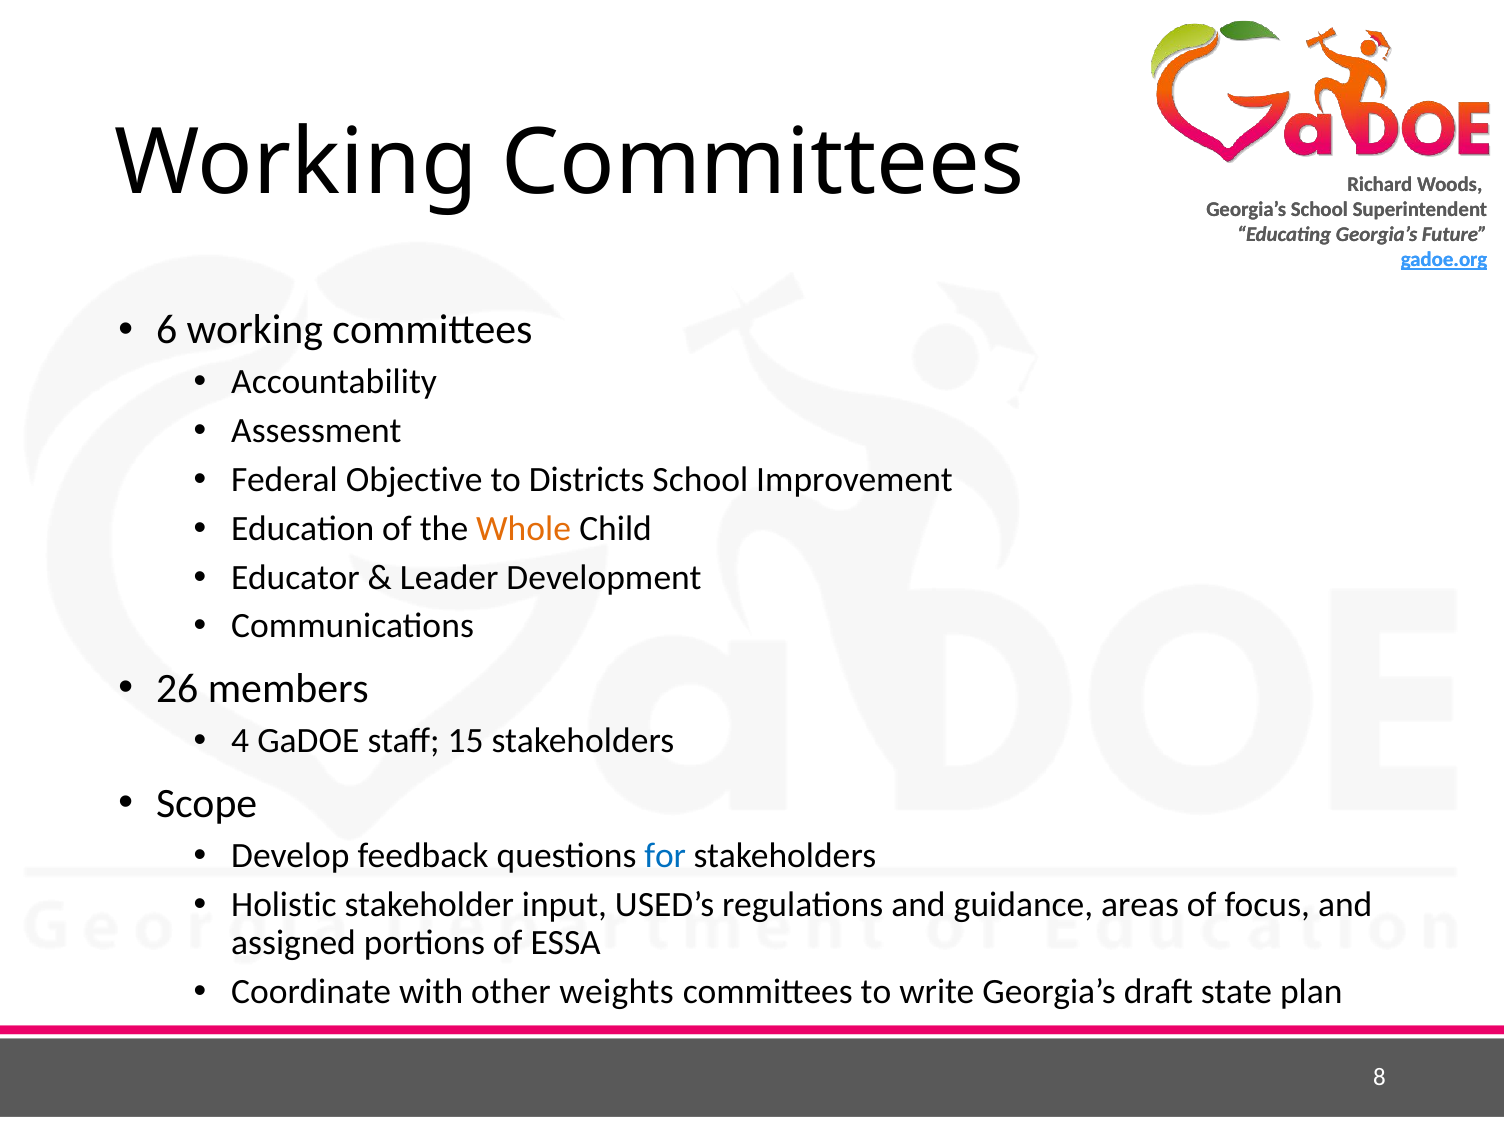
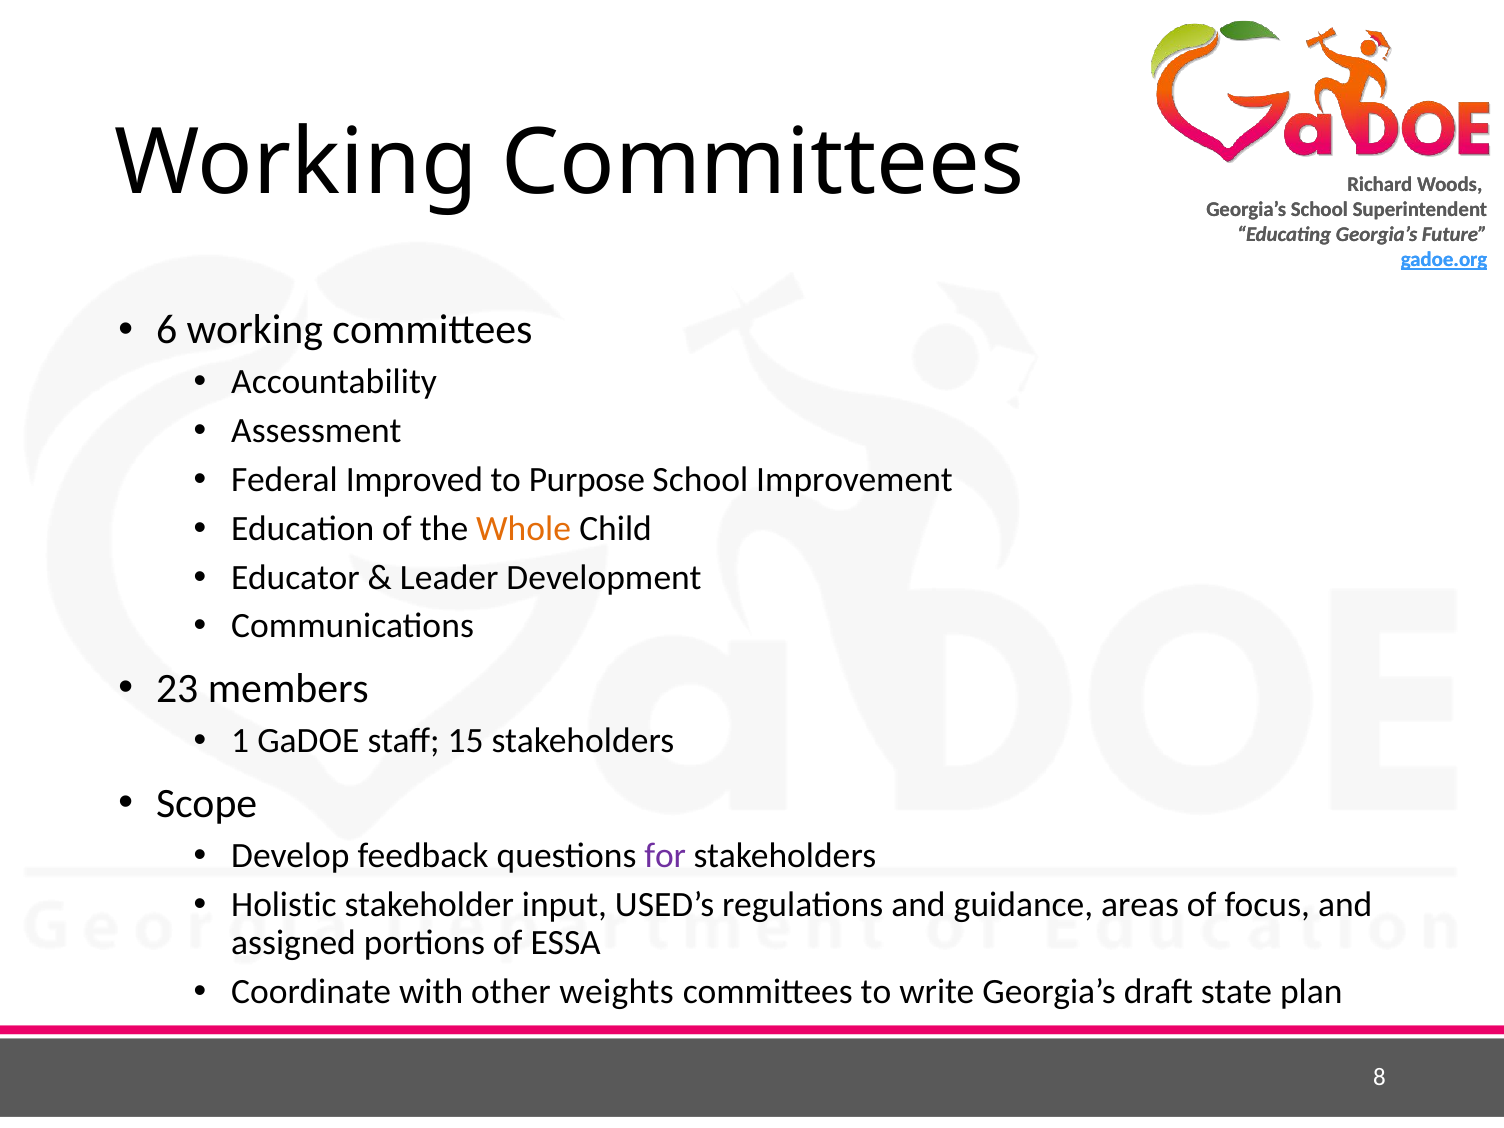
Objective: Objective -> Improved (414, 480)
Districts: Districts -> Purpose (587, 480)
26: 26 -> 23 (177, 689)
4: 4 -> 1 (240, 741)
for colour: blue -> purple (665, 856)
